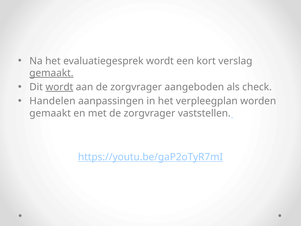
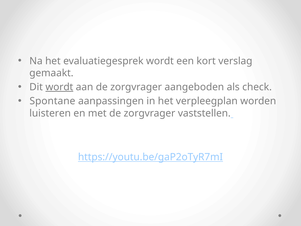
gemaakt underline: present -> none (51, 73)
Handelen: Handelen -> Spontane (52, 101)
gemaakt: gemaakt -> luisteren (50, 113)
